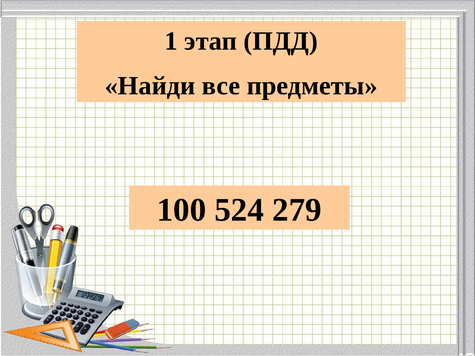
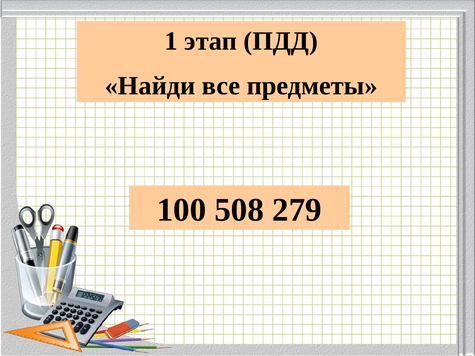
524: 524 -> 508 (239, 210)
